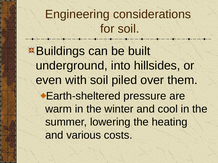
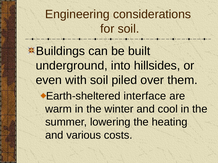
pressure: pressure -> interface (145, 96)
